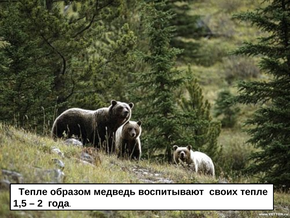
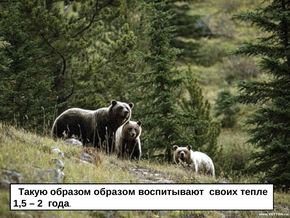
Тепле: Тепле -> Такую (33, 191)
образом медведь: медведь -> образом (115, 191)
